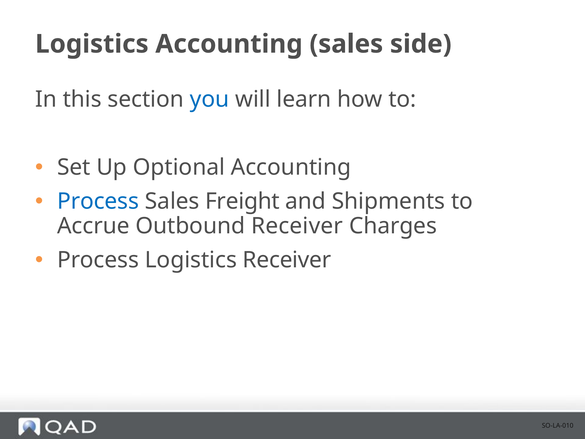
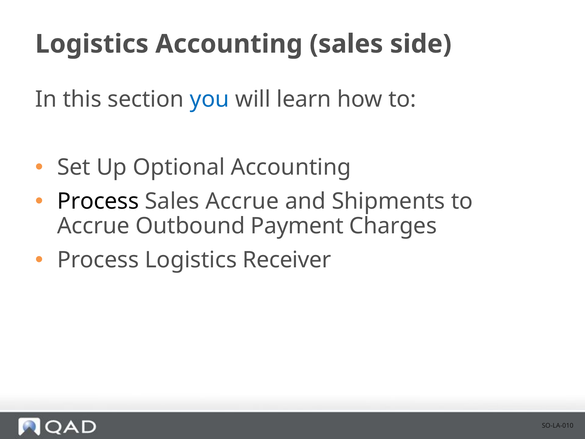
Process colour: blue -> black (98, 201)
Sales Freight: Freight -> Accrue (242, 201)
Outbound Receiver: Receiver -> Payment (297, 226)
